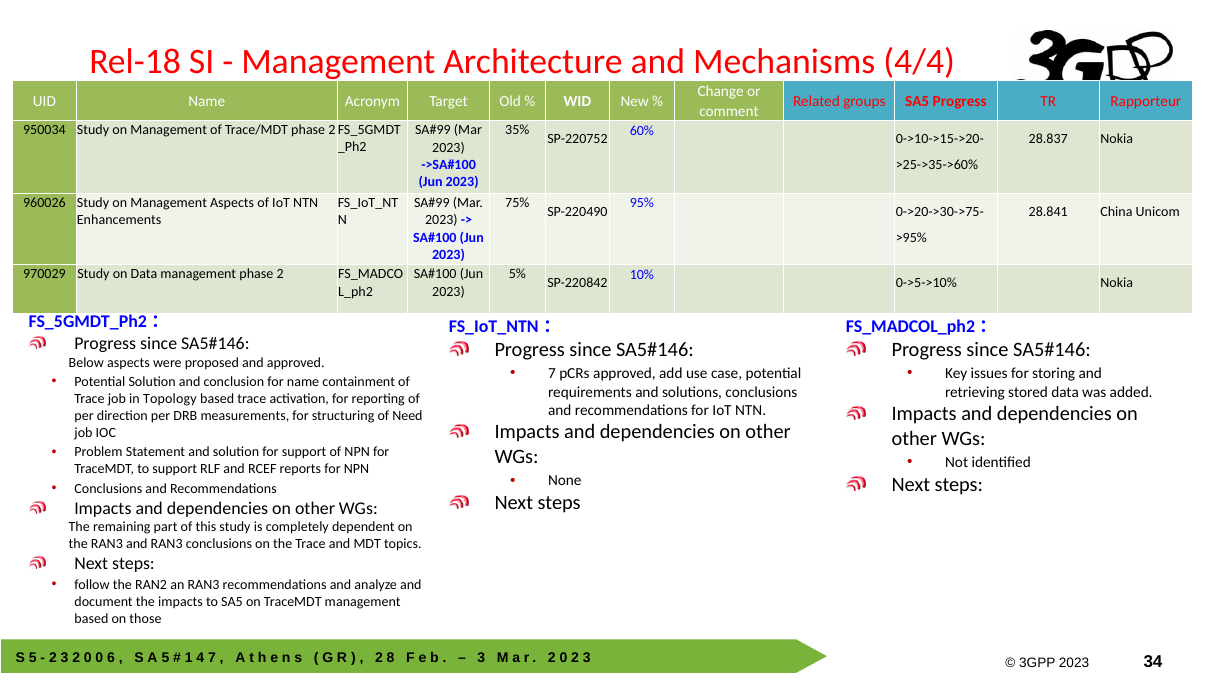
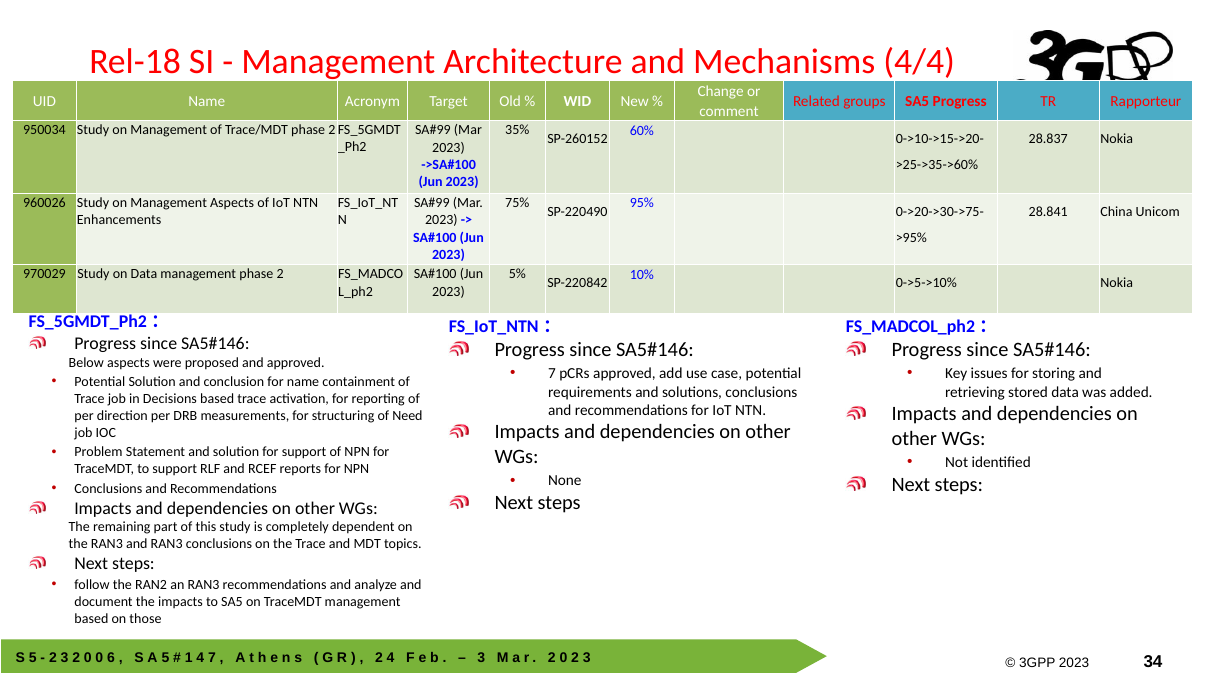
SP-220752: SP-220752 -> SP-260152 (577, 139)
Topology: Topology -> Decisions (170, 399)
2 8: 8 -> 4 (391, 657)
